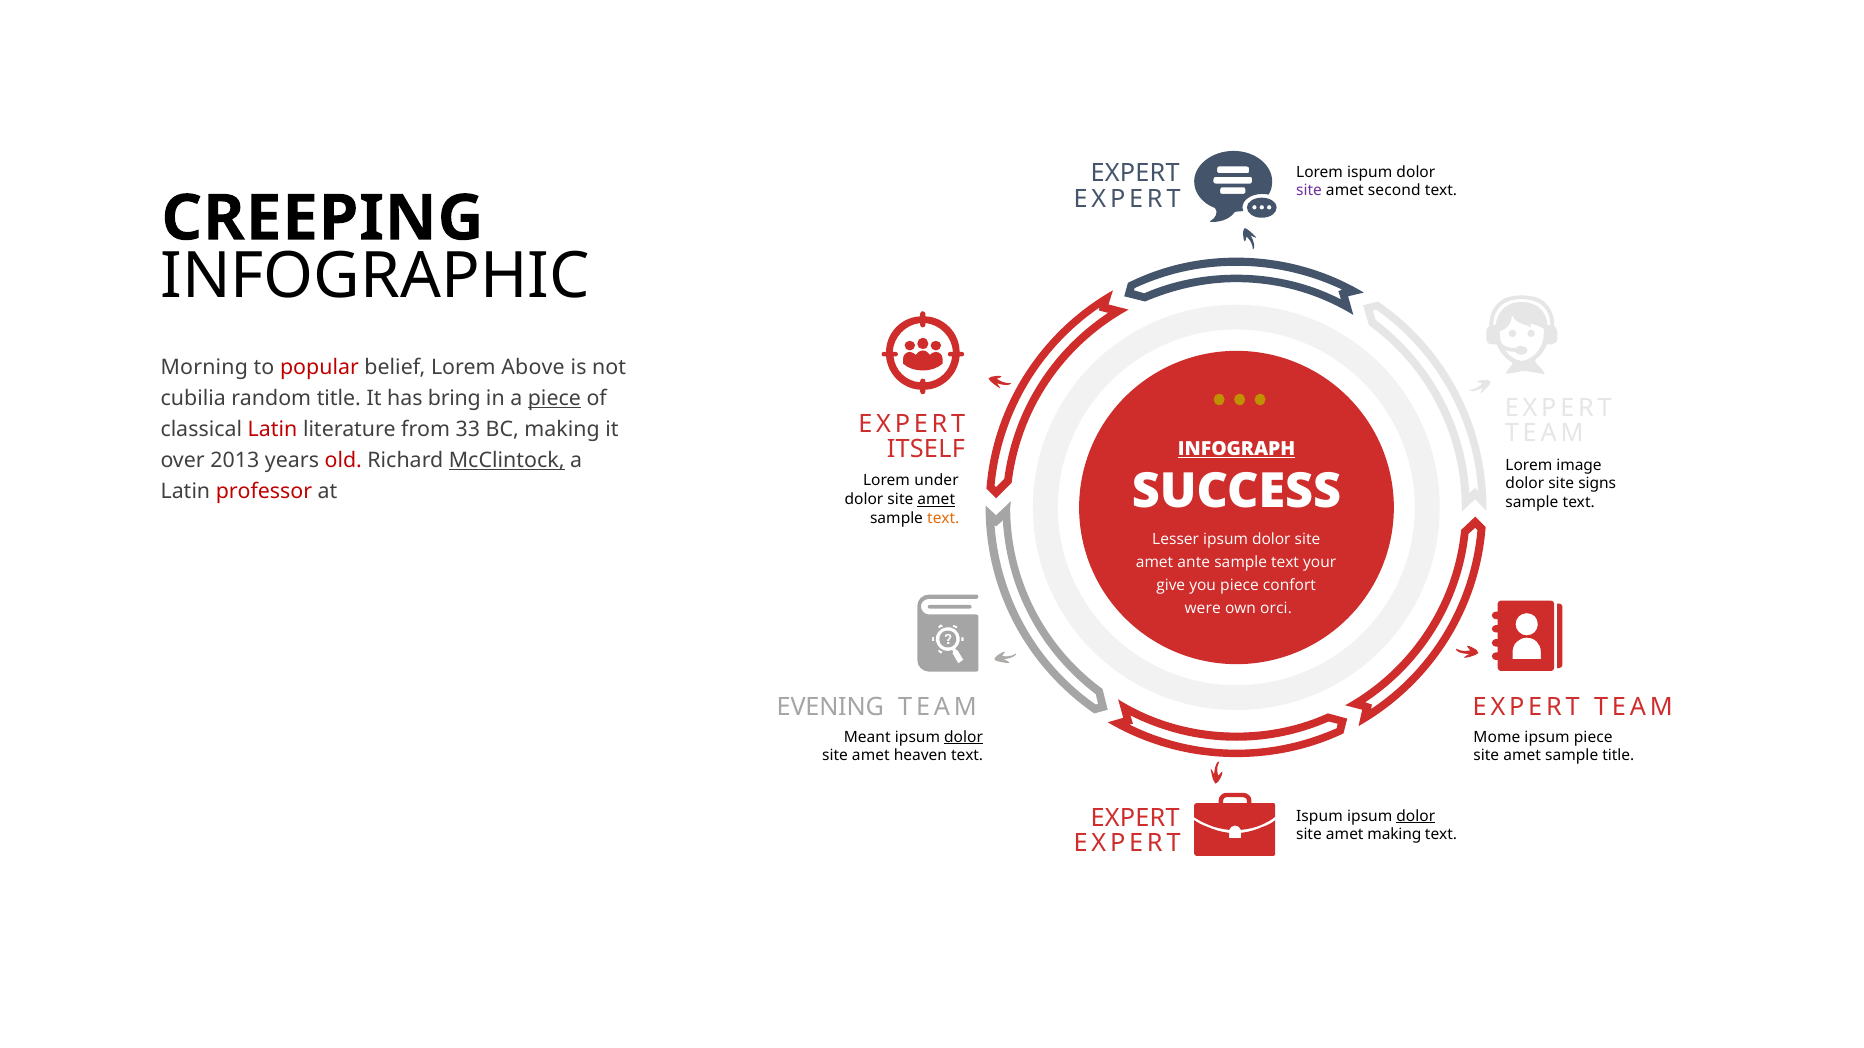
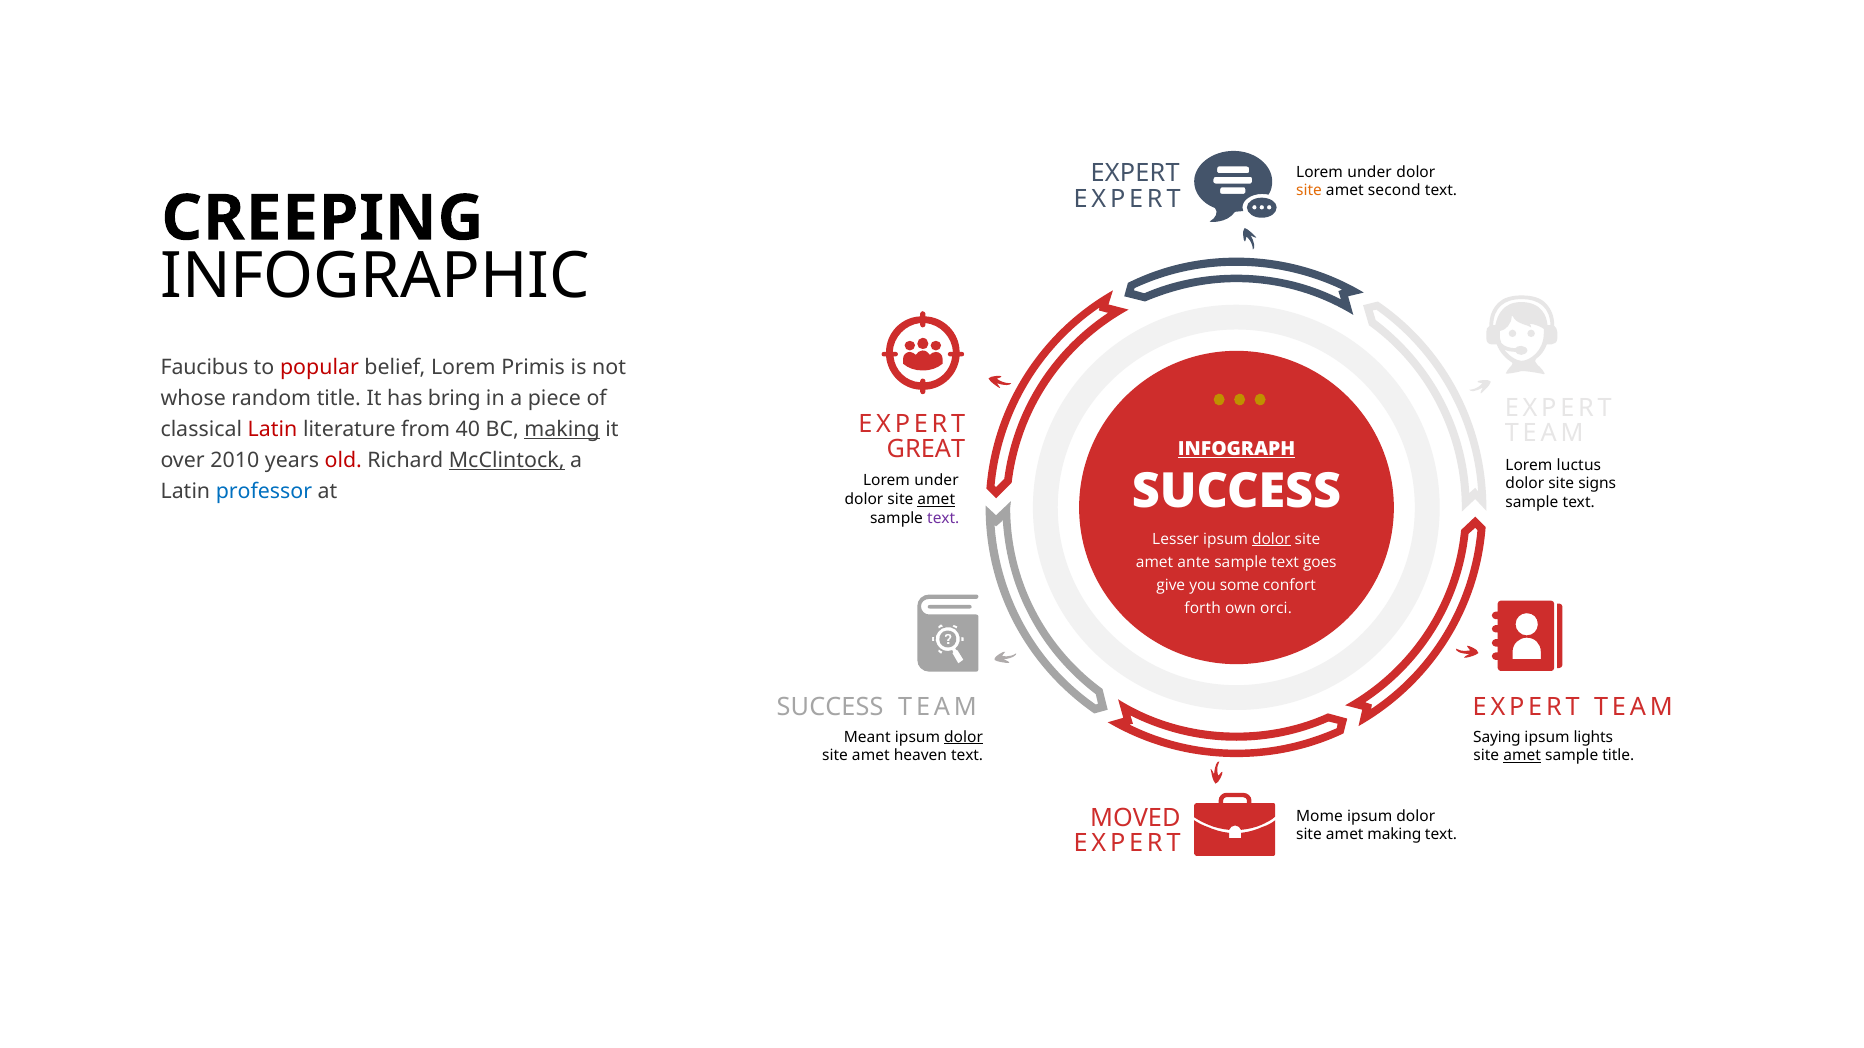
ispum: ispum -> under (1370, 172)
site colour: purple -> orange (1309, 191)
Morning: Morning -> Faucibus (204, 368)
Above: Above -> Primis (533, 368)
cubilia: cubilia -> whose (193, 399)
piece underline: present -> none (554, 399)
33: 33 -> 40 (468, 430)
making underline: none -> present (562, 430)
ITSELF: ITSELF -> GREAT (926, 450)
2013: 2013 -> 2010 (235, 461)
image: image -> luctus (1579, 465)
professor colour: red -> blue (264, 492)
text colour: orange -> purple (943, 518)
dolor underline: none -> present (1271, 539)
your: your -> goes (1320, 563)
you piece: piece -> some (1240, 586)
were: were -> forth (1203, 609)
EVENING: EVENING -> SUCCESS (830, 708)
Mome: Mome -> Saying (1497, 738)
ipsum piece: piece -> lights (1593, 738)
amet underline: none -> present (1522, 756)
EXPERT: EXPERT -> MOVED (1135, 818)
Ispum: Ispum -> Mome (1320, 816)
dolor underline: present -> none (1416, 816)
